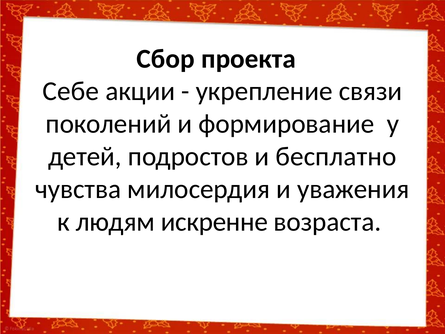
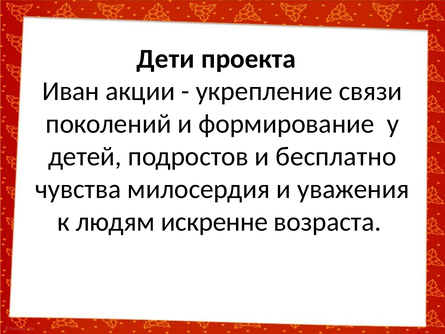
Сбор: Сбор -> Дети (166, 59)
Себе: Себе -> Иван (71, 91)
